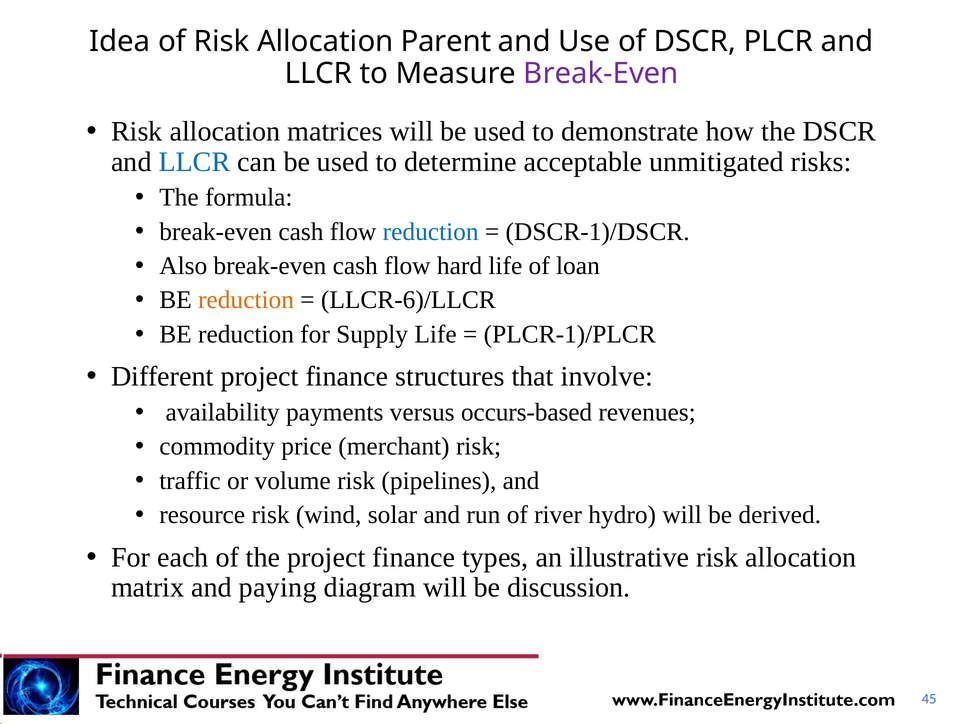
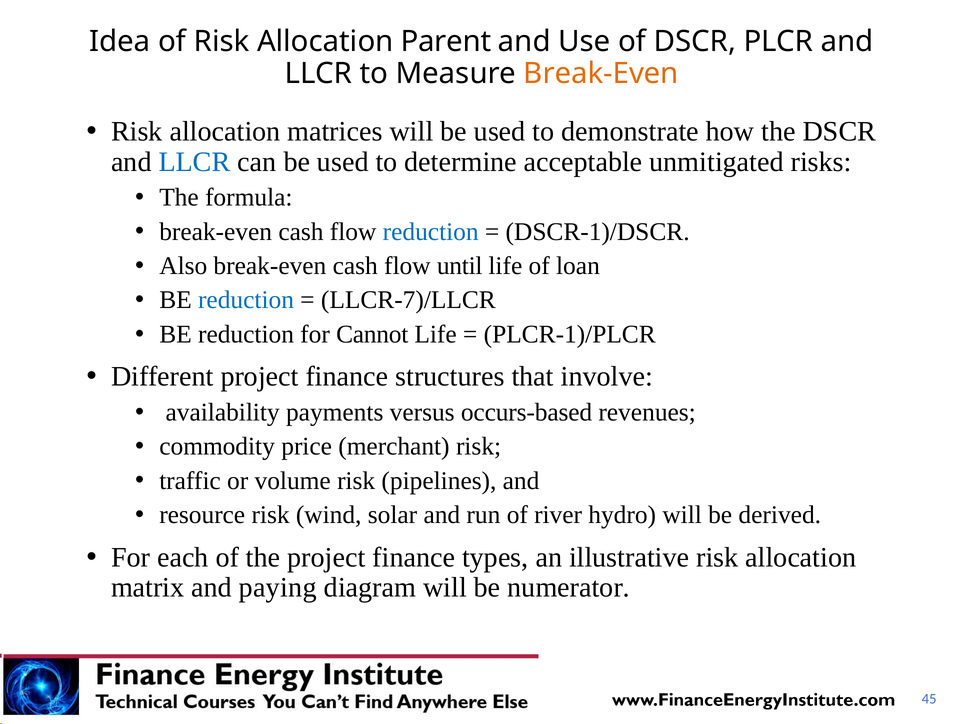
Break-Even colour: purple -> orange (601, 73)
hard: hard -> until (460, 266)
reduction colour: orange -> blue (246, 300)
LLCR-6)/LLCR: LLCR-6)/LLCR -> LLCR-7)/LLCR (408, 300)
Supply: Supply -> Cannot (372, 334)
discussion: discussion -> numerator (569, 587)
